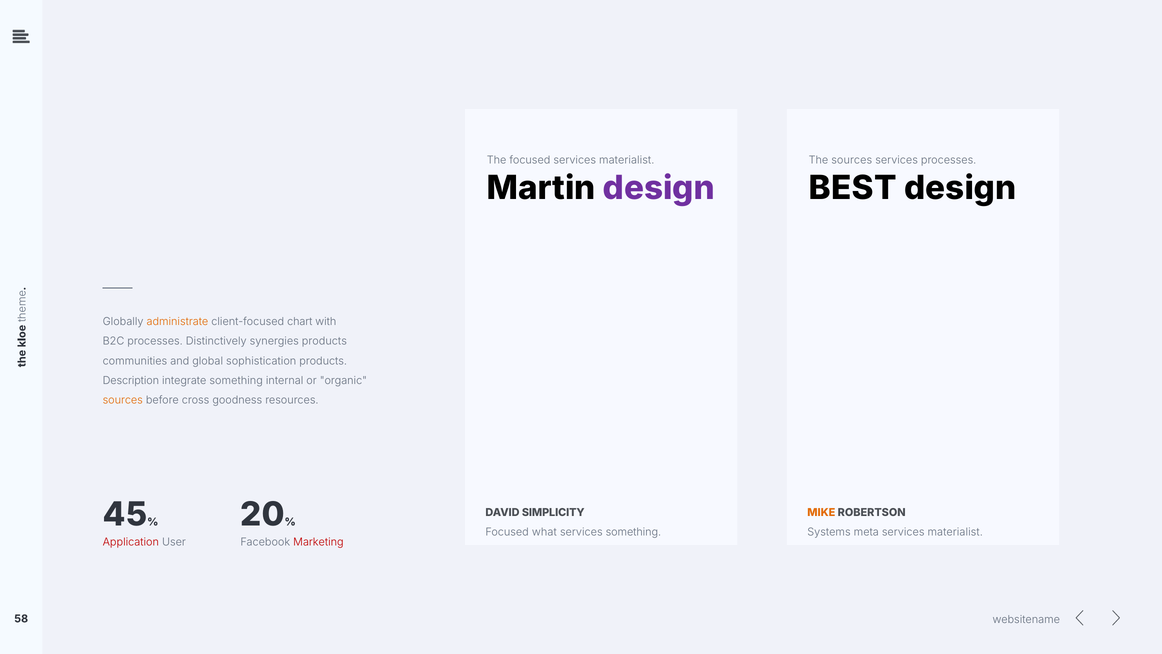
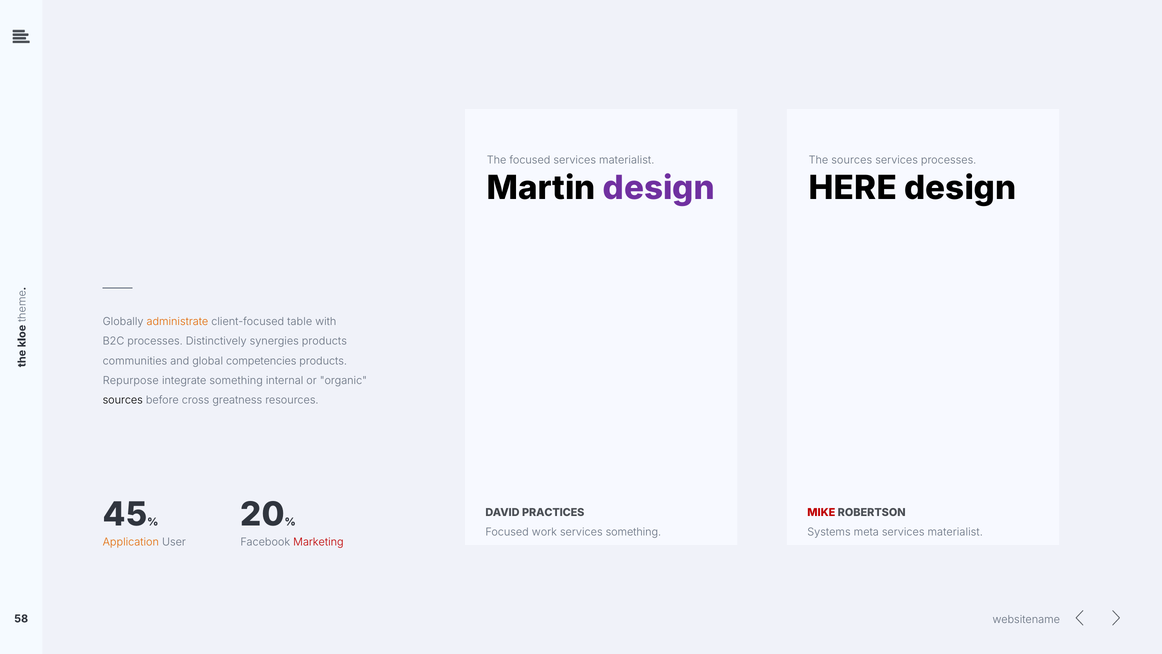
BEST: BEST -> HERE (853, 188)
chart: chart -> table (300, 322)
sophistication: sophistication -> competencies (261, 361)
Description: Description -> Repurpose (131, 380)
sources colour: orange -> black (123, 400)
goodness: goodness -> greatness (237, 400)
SIMPLICITY: SIMPLICITY -> PRACTICES (553, 512)
MIKE colour: orange -> red (821, 512)
what: what -> work (544, 532)
Application colour: red -> orange (131, 542)
